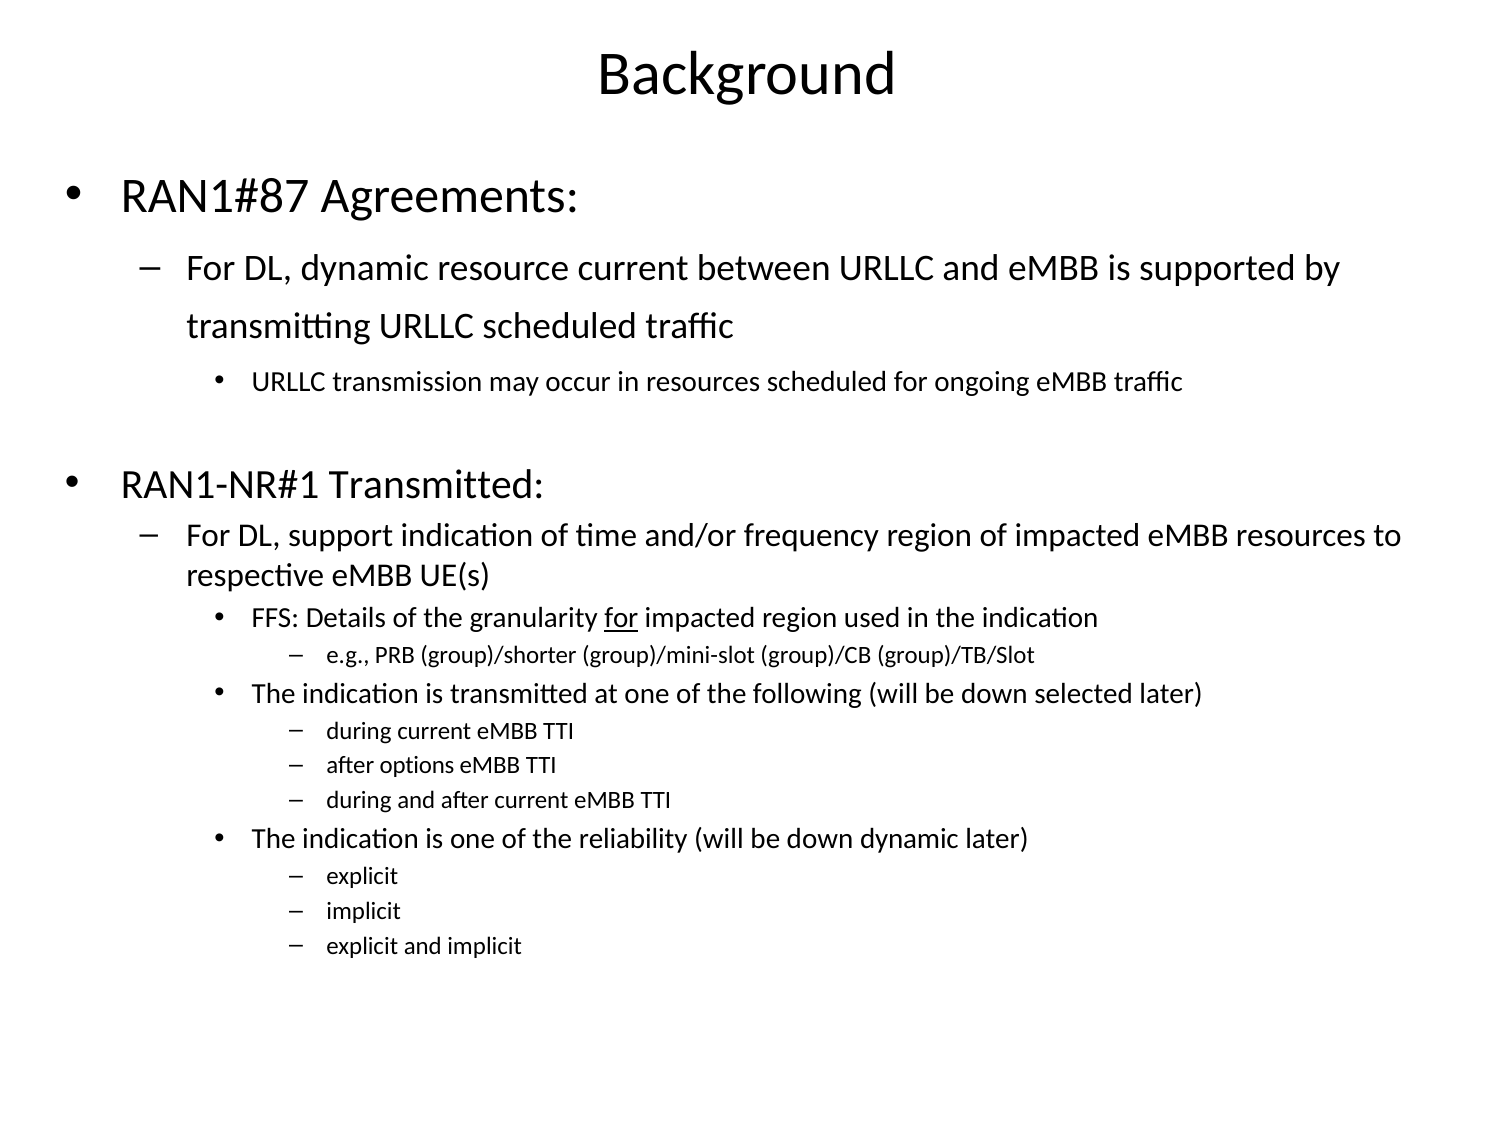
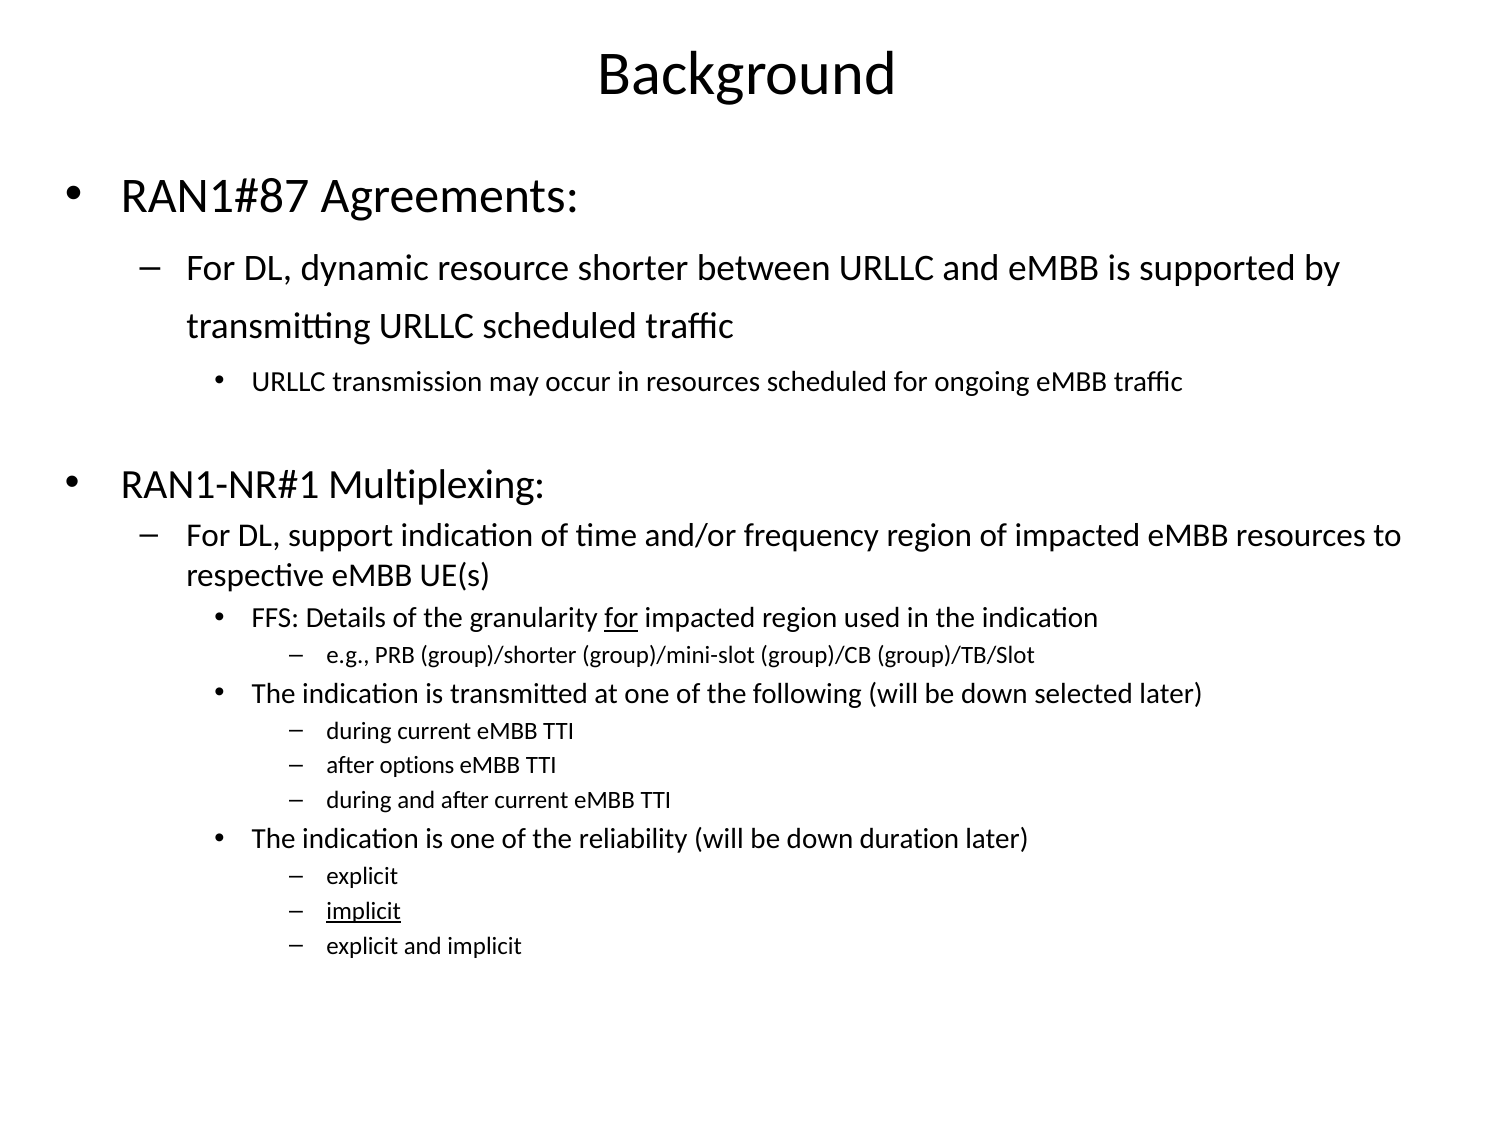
resource current: current -> shorter (633, 268)
Transmitted: Transmitted -> Multiplexing (437, 485)
down dynamic: dynamic -> duration (909, 839)
implicit underline: none -> present (364, 911)
